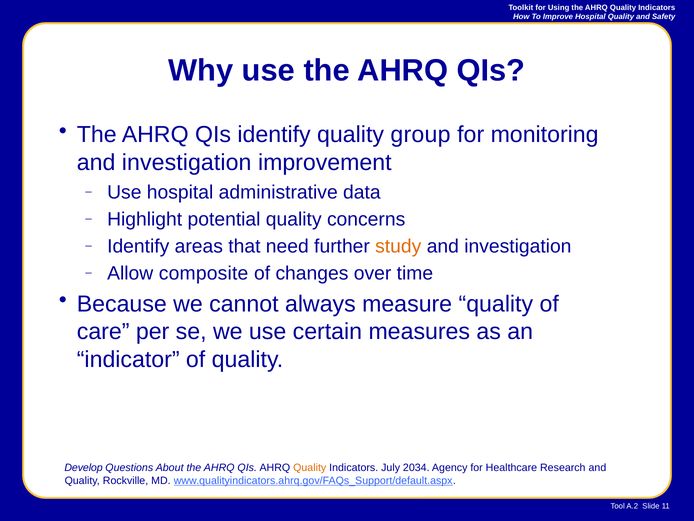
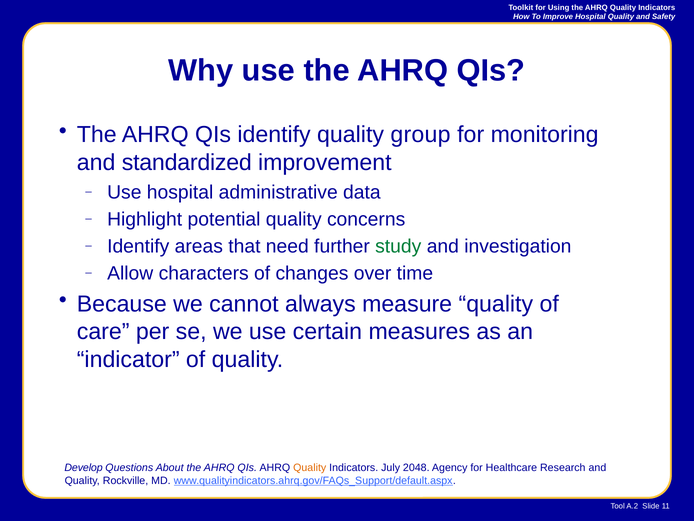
investigation: investigation -> standardized (187, 162)
study colour: orange -> green (398, 246)
composite: composite -> characters (204, 273)
2034: 2034 -> 2048 (416, 467)
